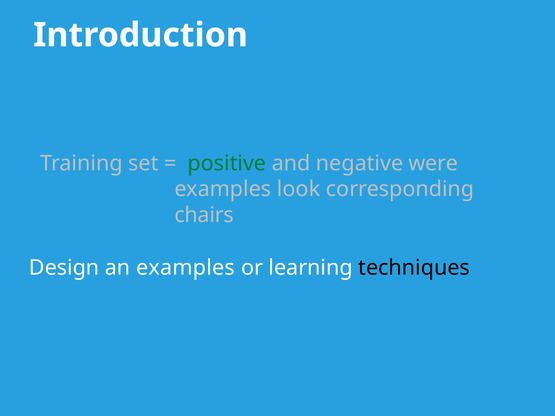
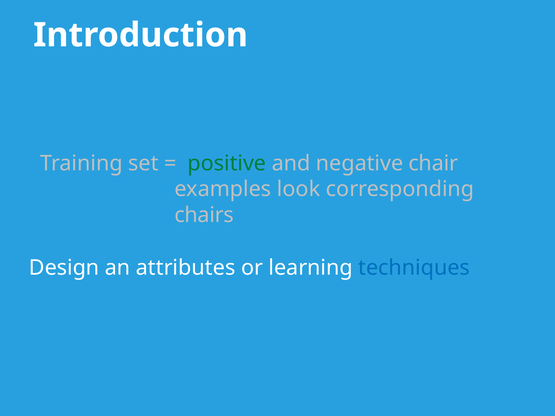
were: were -> chair (433, 163)
an examples: examples -> attributes (186, 268)
techniques colour: black -> blue (414, 268)
